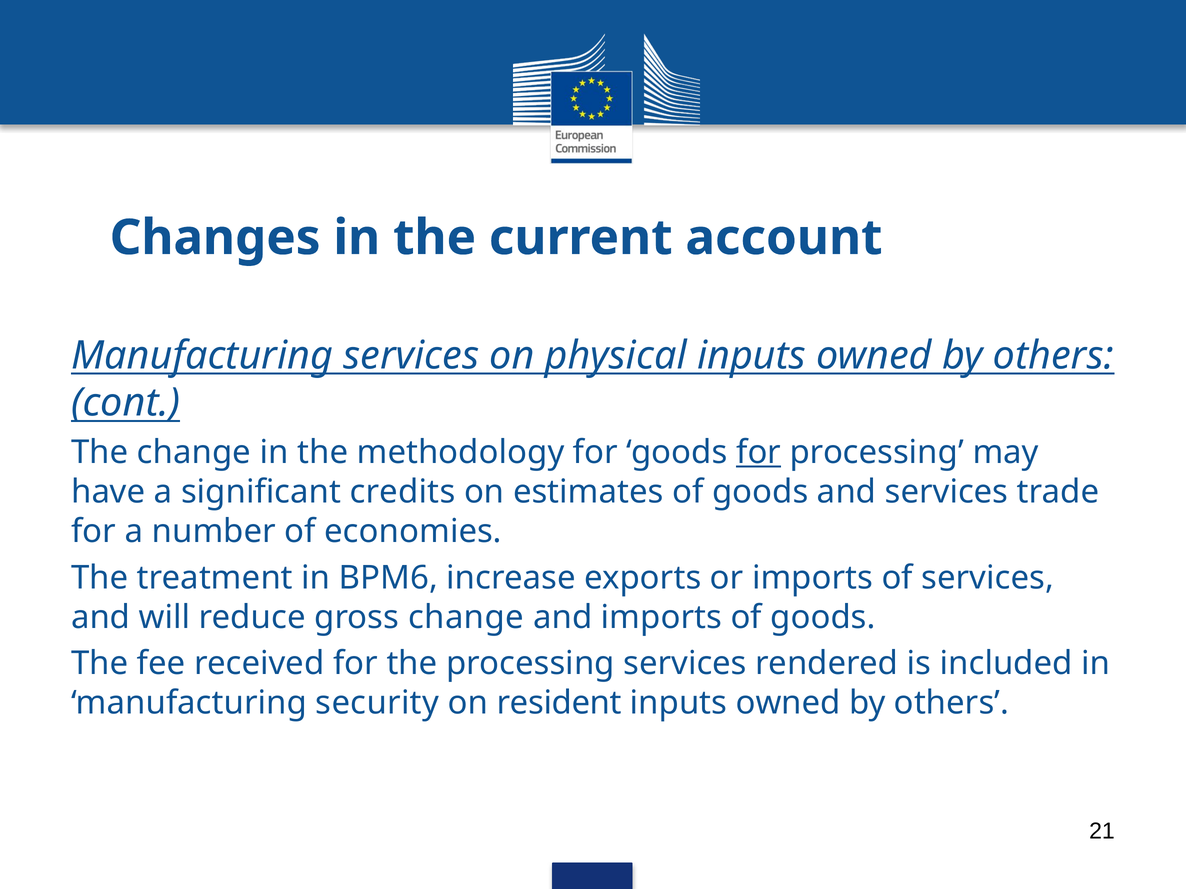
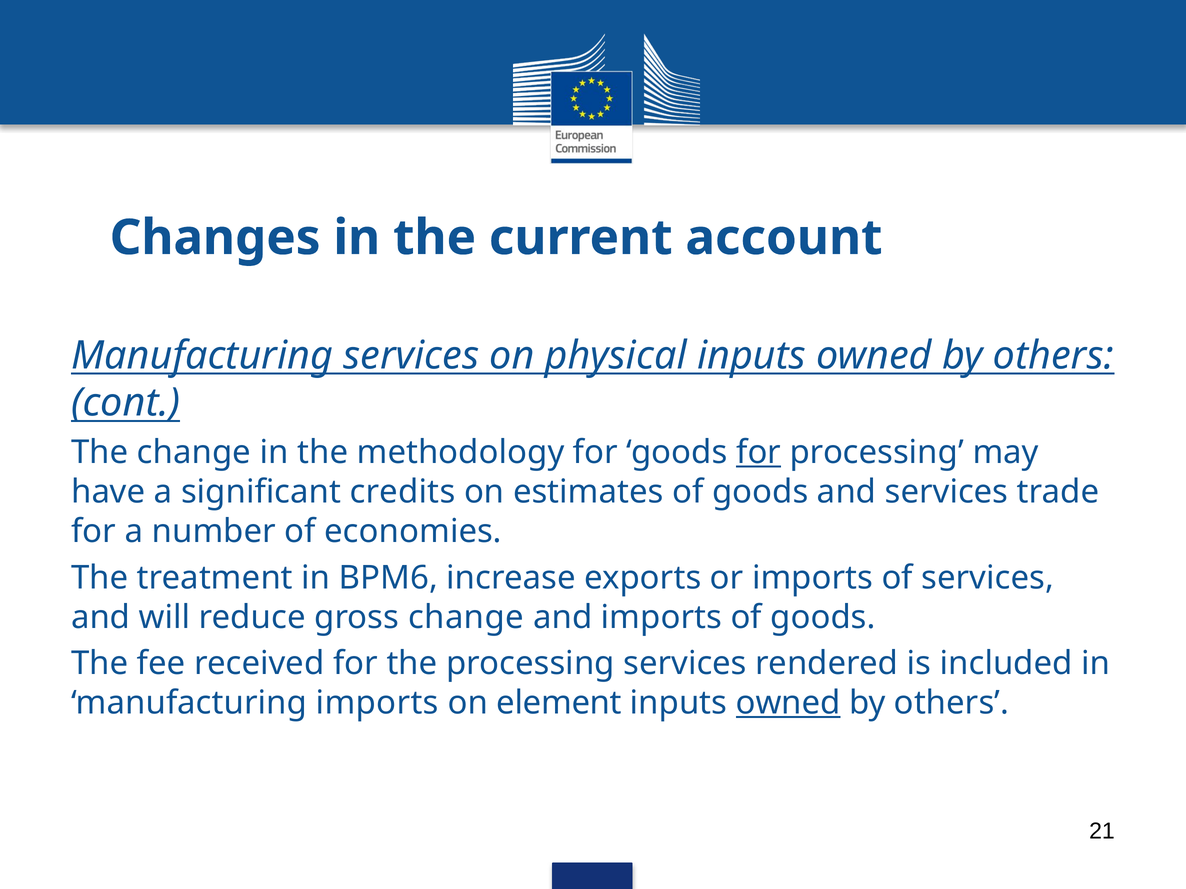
manufacturing security: security -> imports (377, 703)
resident: resident -> element (559, 703)
owned underline: none -> present (788, 703)
